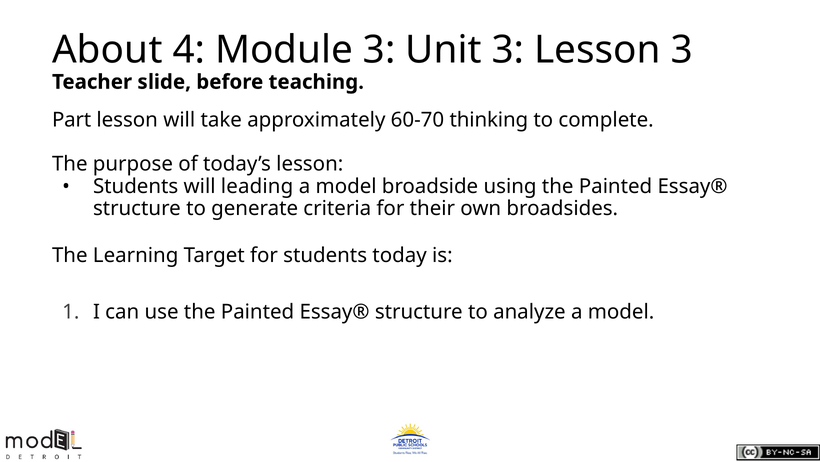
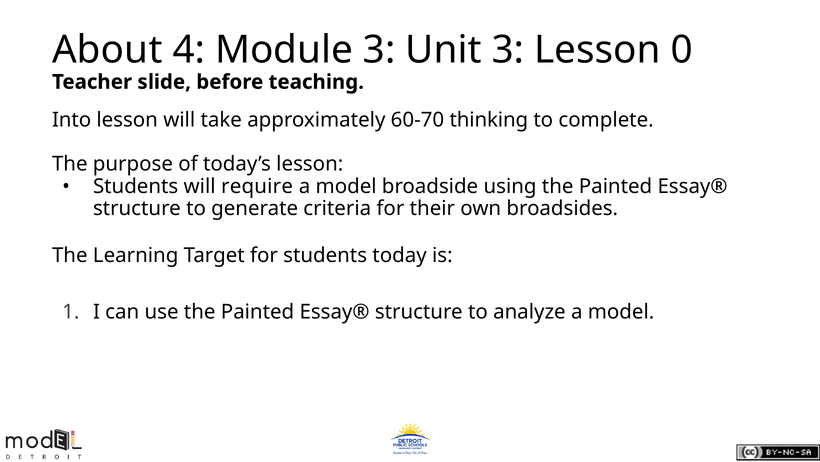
Lesson 3: 3 -> 0 (682, 50)
Part: Part -> Into (72, 120)
leading: leading -> require (257, 186)
